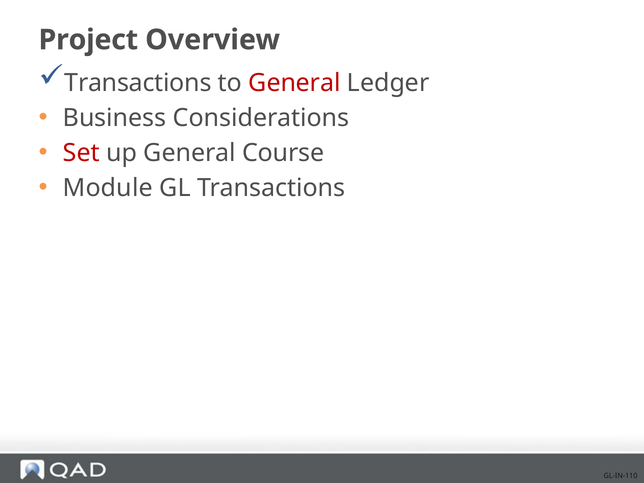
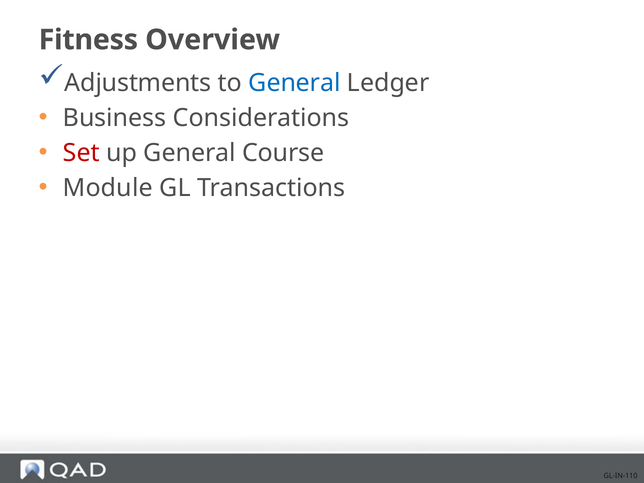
Project: Project -> Fitness (88, 40)
Transactions: Transactions -> Adjustments (138, 83)
General colour: red -> blue (294, 83)
